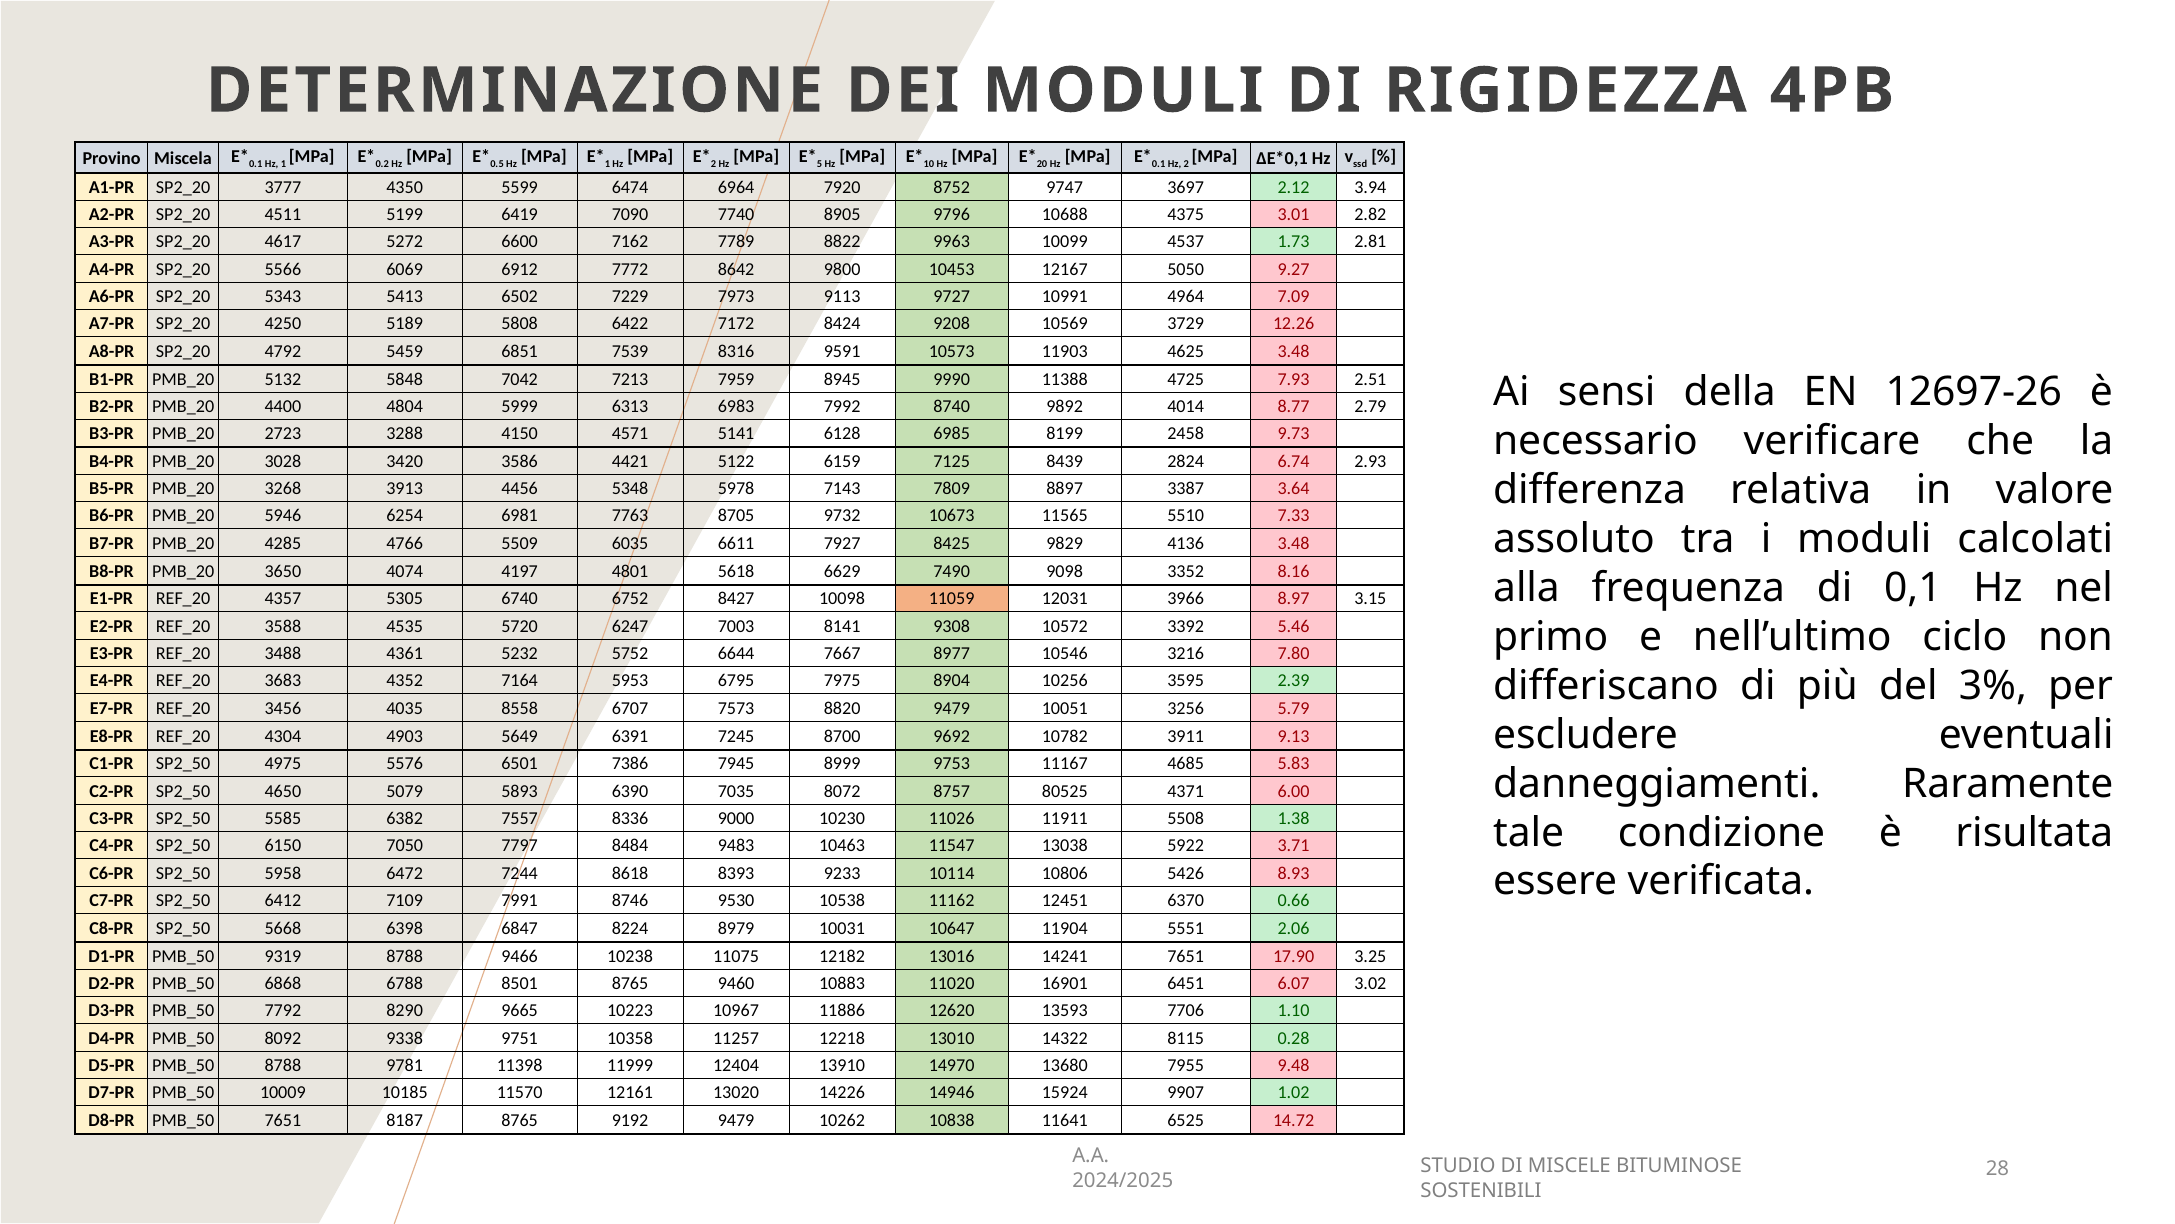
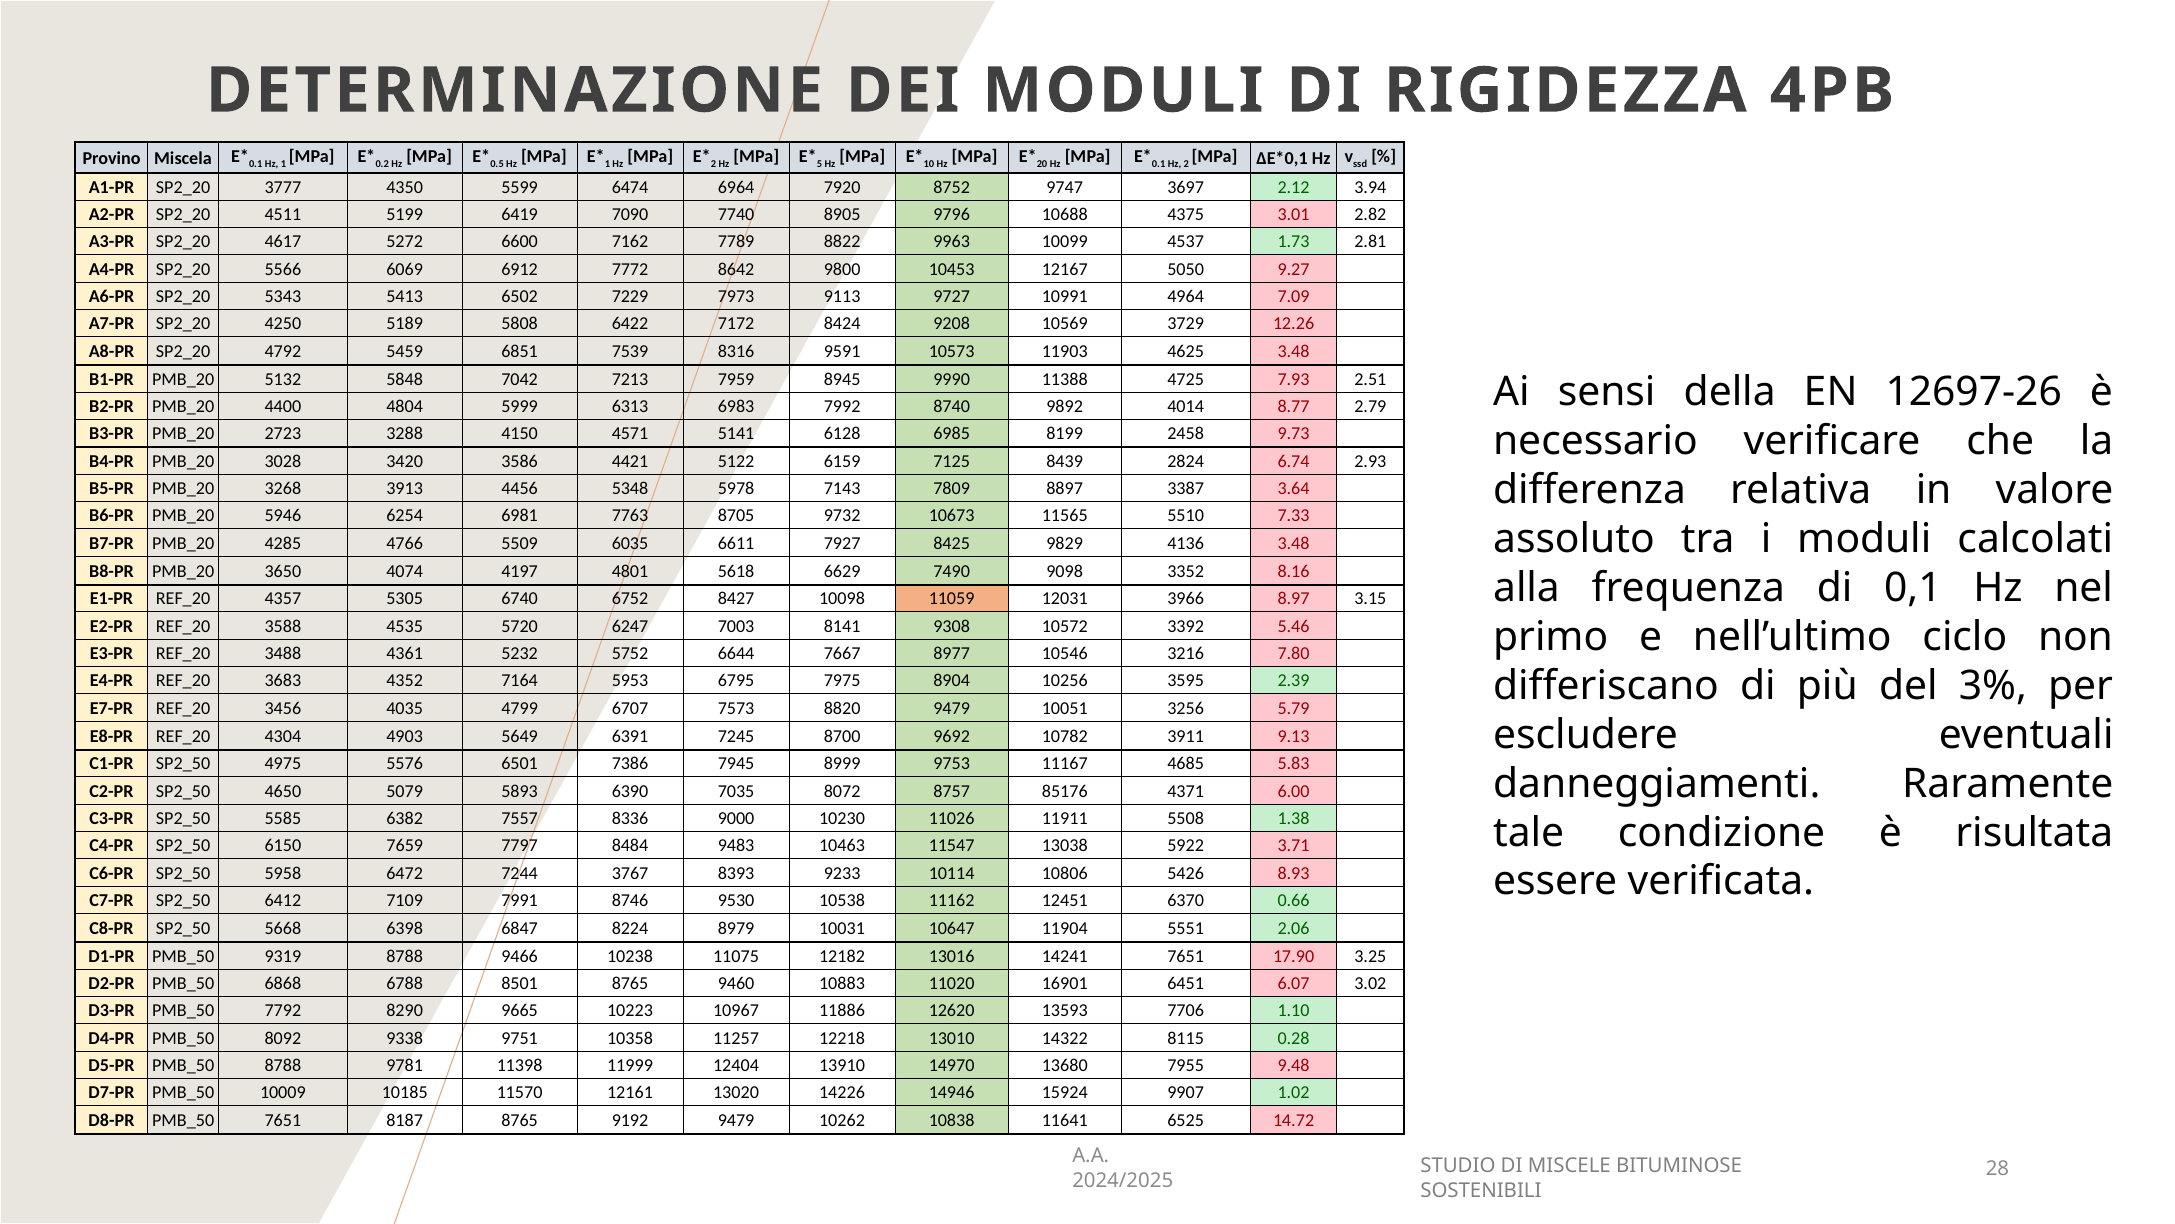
8558: 8558 -> 4799 (520, 708)
80525: 80525 -> 85176 (1065, 791)
7050: 7050 -> 7659 (405, 845)
8618: 8618 -> 3767 (630, 873)
